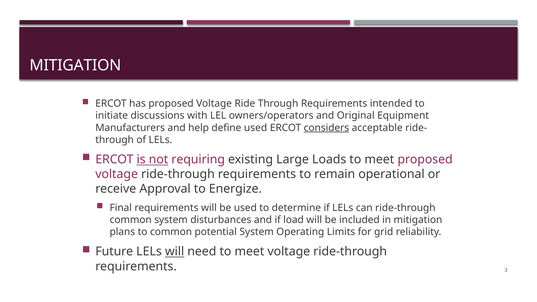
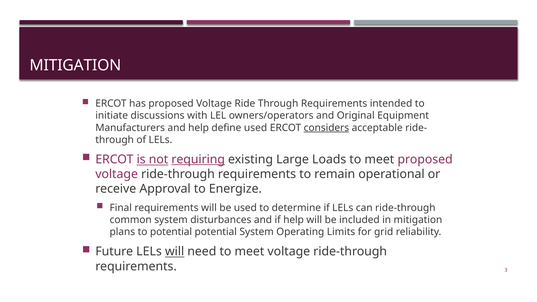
requiring underline: none -> present (198, 159)
if load: load -> help (294, 220)
to common: common -> potential (171, 232)
